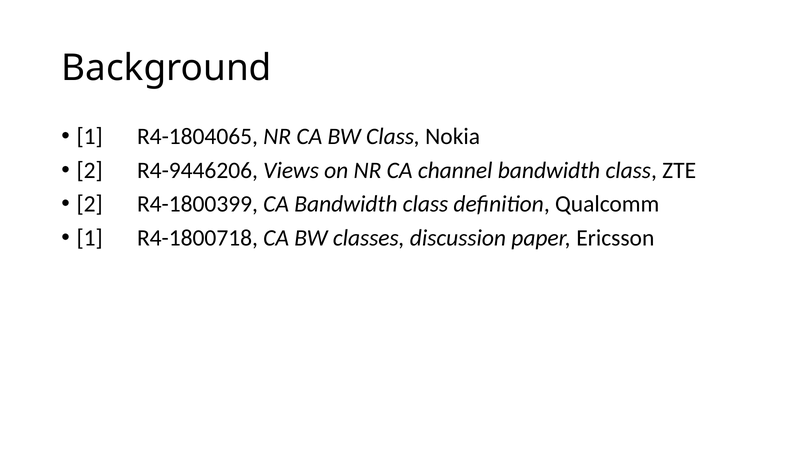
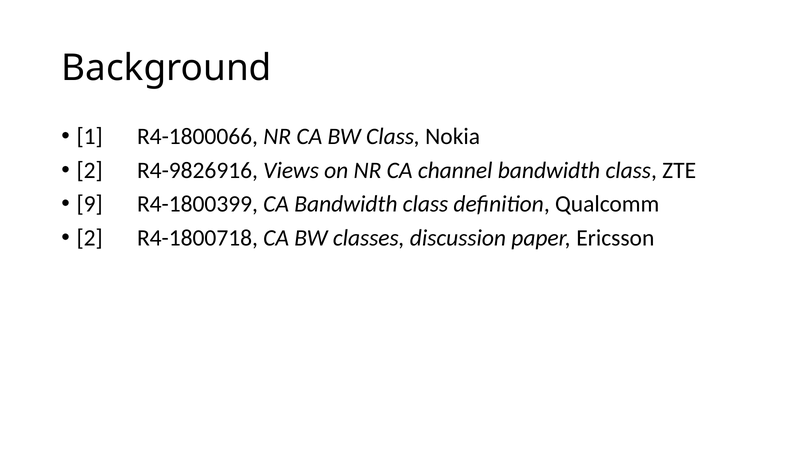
R4-1804065: R4-1804065 -> R4-1800066 (197, 136)
R4-9446206: R4-9446206 -> R4-9826916 (197, 170)
2: 2 -> 9 (90, 204)
1: 1 -> 2 (90, 238)
